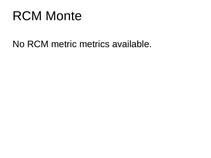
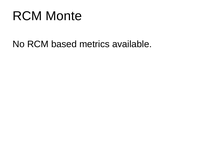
metric: metric -> based (64, 44)
